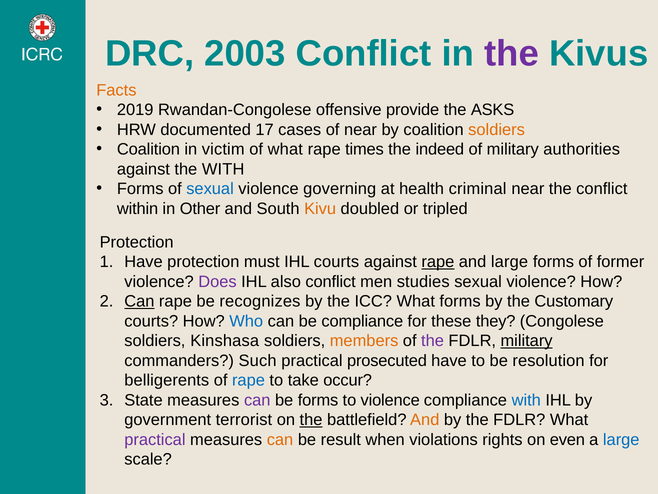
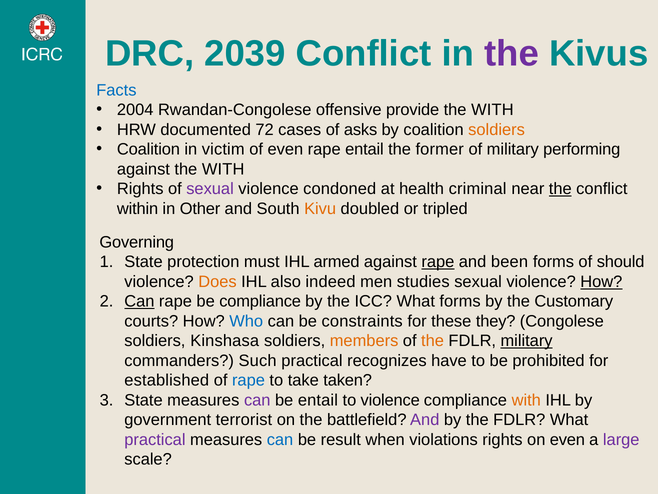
2003: 2003 -> 2039 (245, 53)
Facts colour: orange -> blue (116, 90)
2019: 2019 -> 2004 (135, 110)
ASKS: ASKS -> WITH (492, 110)
17: 17 -> 72 (265, 129)
of near: near -> asks (361, 129)
of what: what -> even (285, 149)
rape times: times -> entail (364, 149)
indeed: indeed -> former (440, 149)
authorities: authorities -> performing (582, 149)
Forms: Forms -> Rights (140, 189)
sexual colour: blue -> purple (210, 189)
governing: governing -> condoned (340, 189)
the underline: none -> present (560, 189)
Protection: Protection -> Governing (137, 242)
Have: Have -> State (144, 262)
IHL courts: courts -> armed (337, 262)
and large: large -> been (510, 262)
former: former -> should (621, 262)
Does colour: purple -> orange (217, 281)
also conflict: conflict -> indeed (330, 281)
How underline: none -> present (601, 281)
be recognizes: recognizes -> compliance (260, 301)
be compliance: compliance -> constraints (362, 321)
the colour: purple -> orange (433, 341)
prosecuted: prosecuted -> recognizes (387, 360)
resolution: resolution -> prohibited (549, 360)
belligerents: belligerents -> established (167, 380)
occur: occur -> taken (348, 380)
be forms: forms -> entail (318, 400)
with colour: blue -> orange (526, 400)
the underline: present -> none (311, 420)
And colour: orange -> purple (425, 420)
can colour: orange -> blue (280, 439)
large colour: blue -> purple (621, 439)
